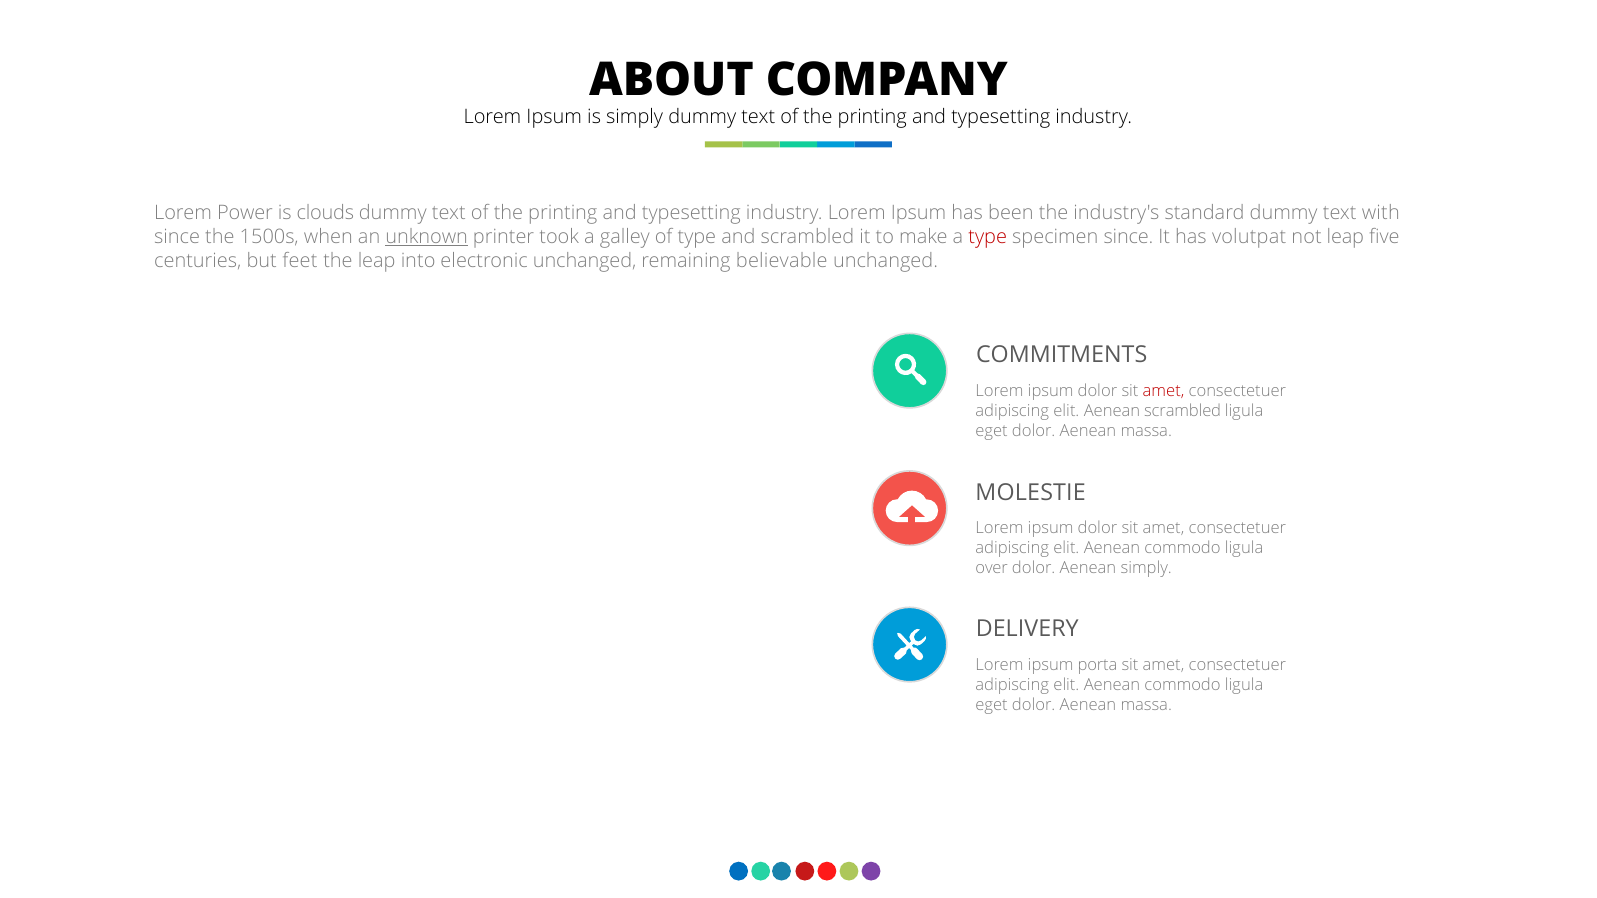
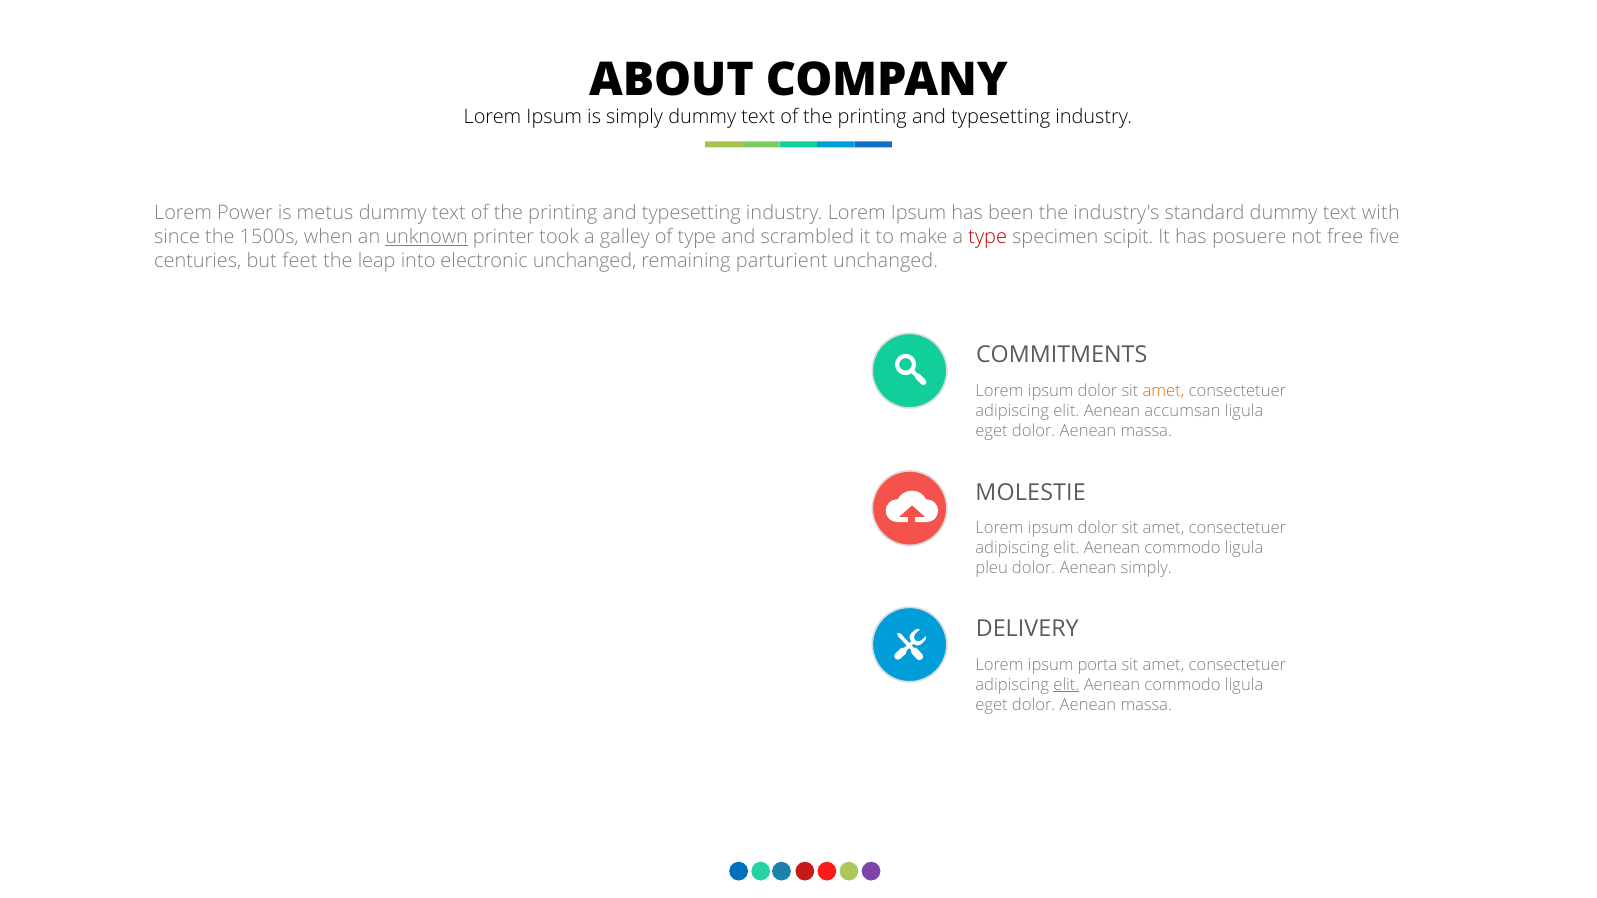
clouds: clouds -> metus (325, 213)
specimen since: since -> scipit (1129, 237)
volutpat: volutpat -> posuere (1249, 237)
not leap: leap -> free (1345, 237)
believable: believable -> parturient (782, 261)
amet colour: red -> orange (1164, 391)
Aenean scrambled: scrambled -> accumsan (1183, 411)
over: over -> pleu (992, 568)
elit underline: none -> present (1066, 685)
